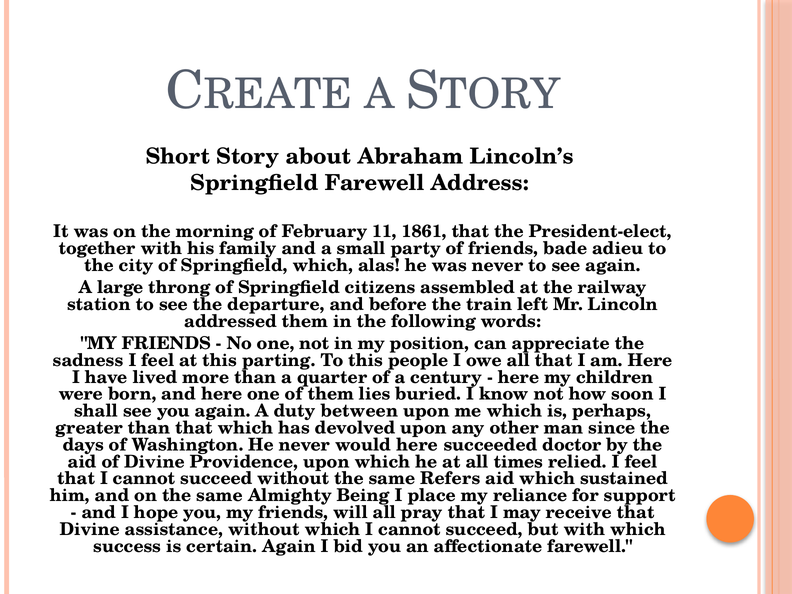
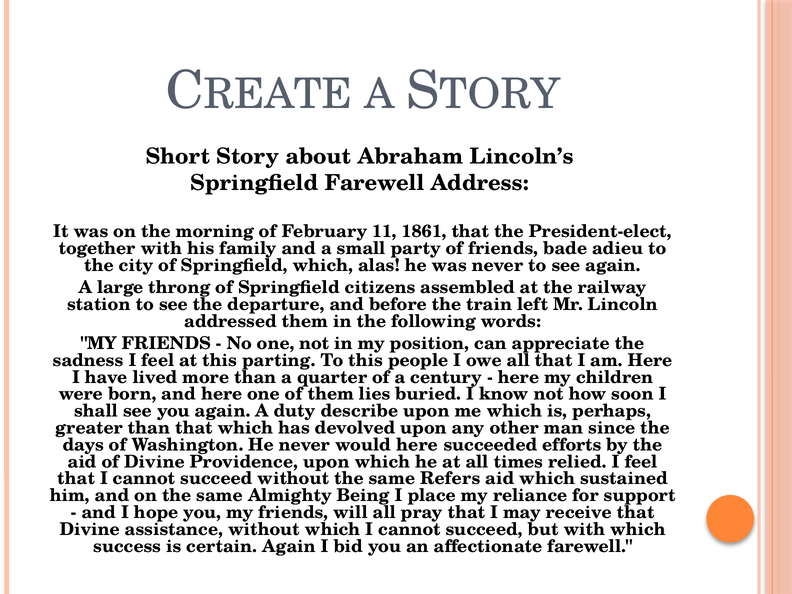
between: between -> describe (359, 411)
doctor: doctor -> efforts (572, 445)
